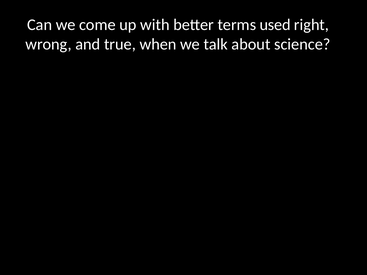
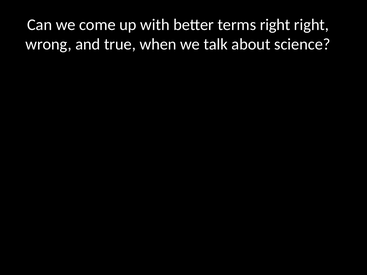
terms used: used -> right (275, 25)
